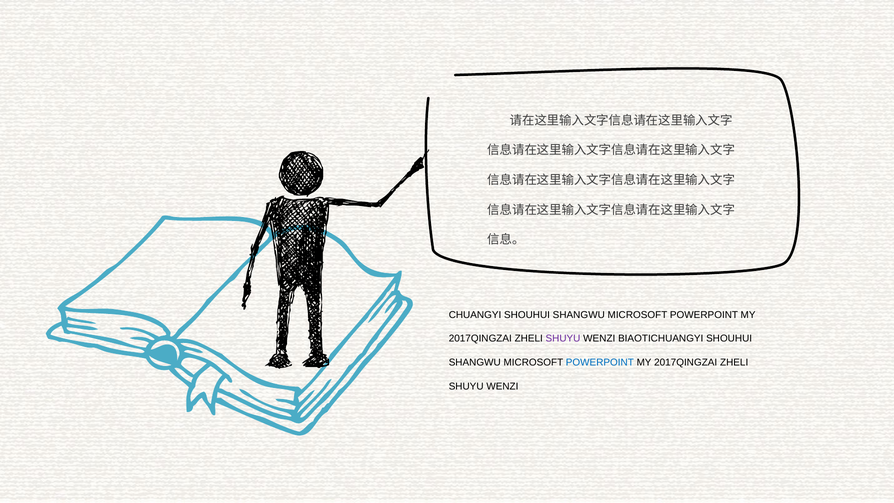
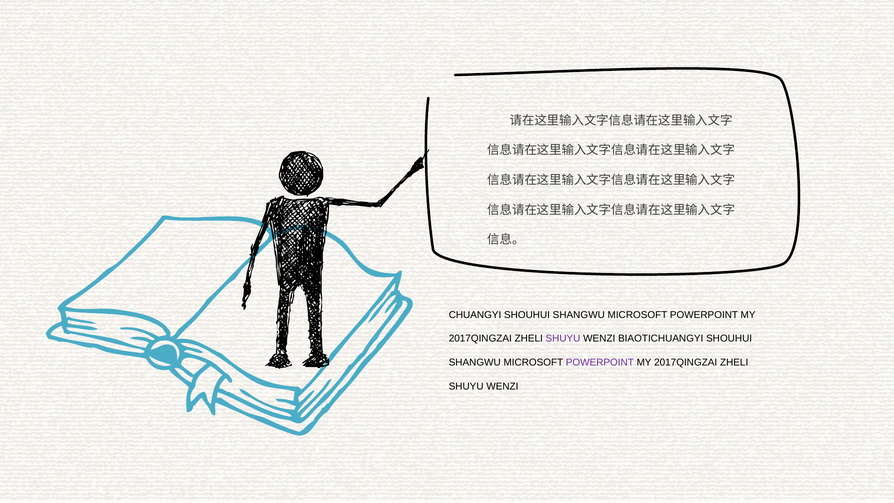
POWERPOINT colour: blue -> purple (600, 362)
